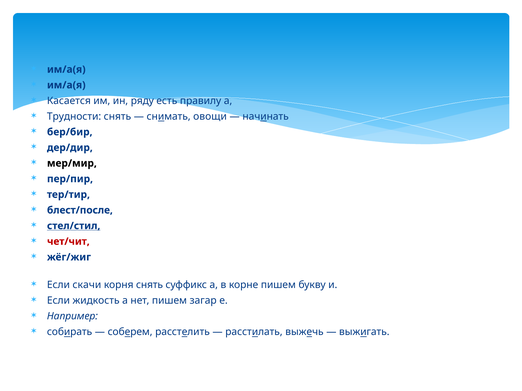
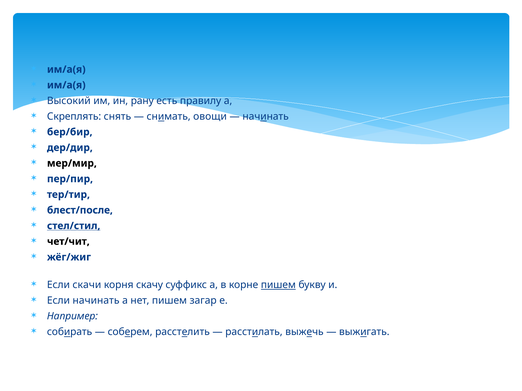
Касается: Касается -> Высокий (69, 101)
ряду: ряду -> рану (142, 101)
Трудности: Трудности -> Скреплять (74, 116)
чет/чит colour: red -> black (68, 242)
корня снять: снять -> скачу (150, 285)
пишем underline: none -> present (278, 285)
Если жидкость: жидкость -> начинать (96, 301)
